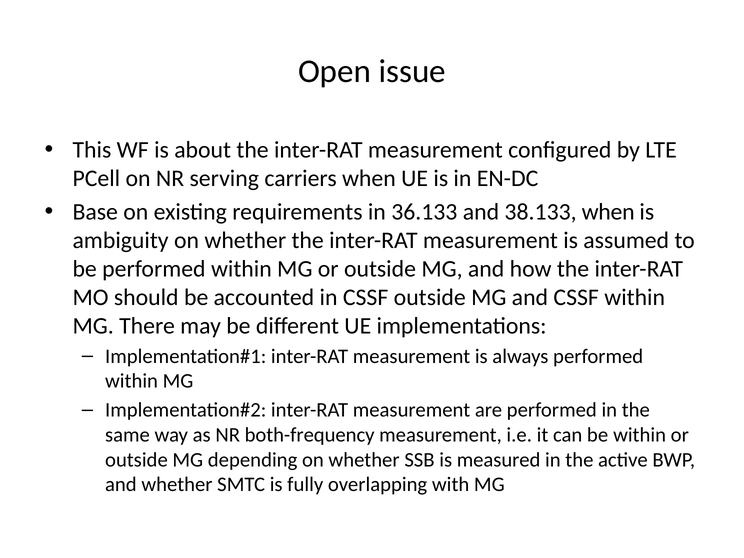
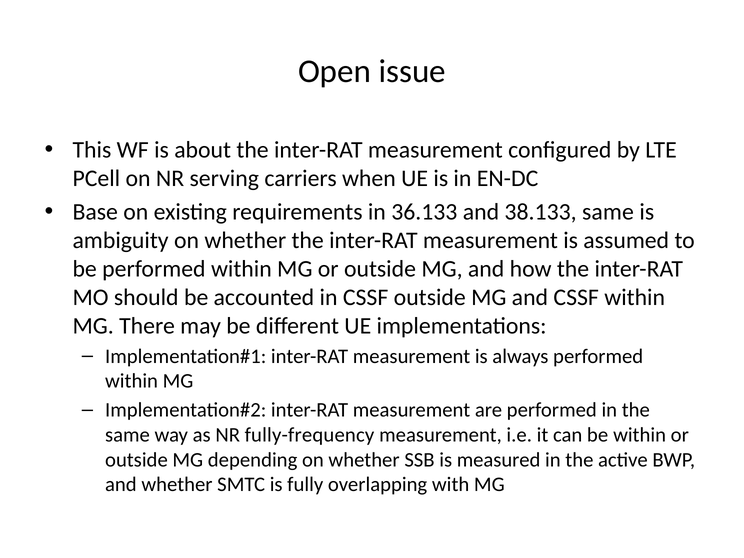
38.133 when: when -> same (608, 212)
both-frequency: both-frequency -> fully-frequency (309, 435)
